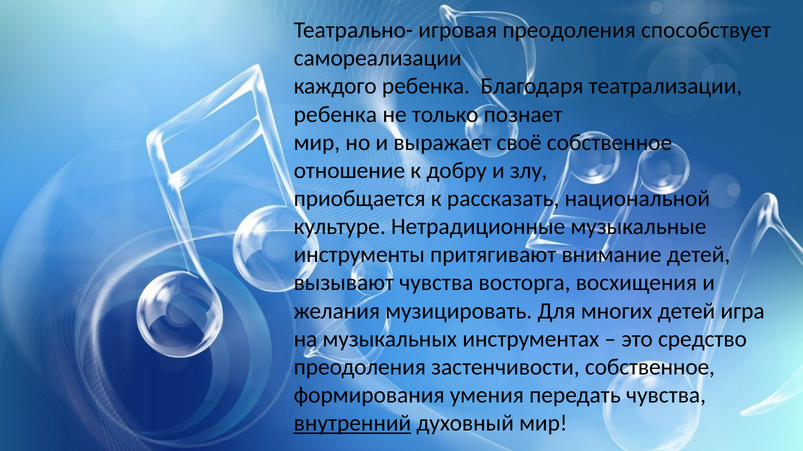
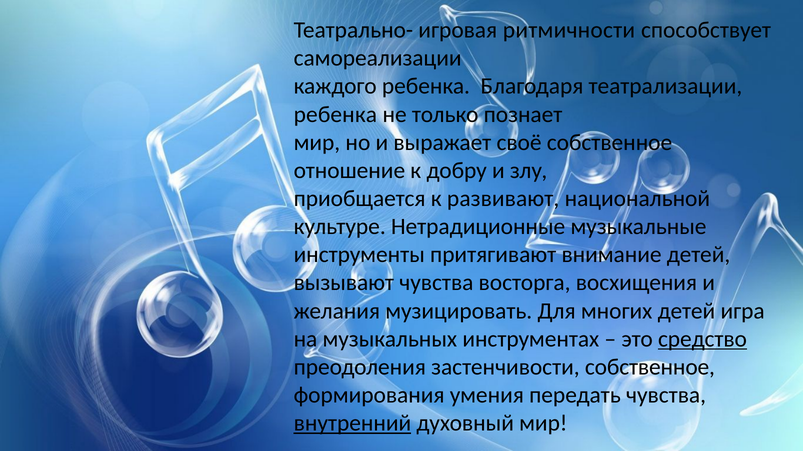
игровая преодоления: преодоления -> ритмичности (569, 30)
рассказать: рассказать -> развивают (503, 199)
средство underline: none -> present (702, 339)
